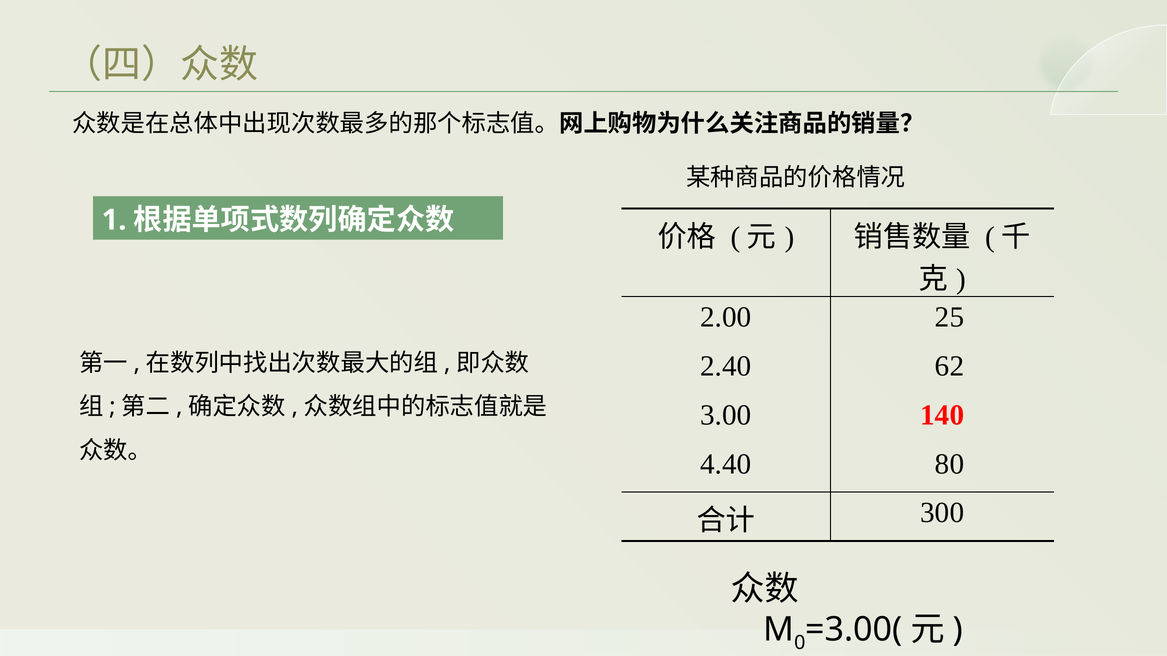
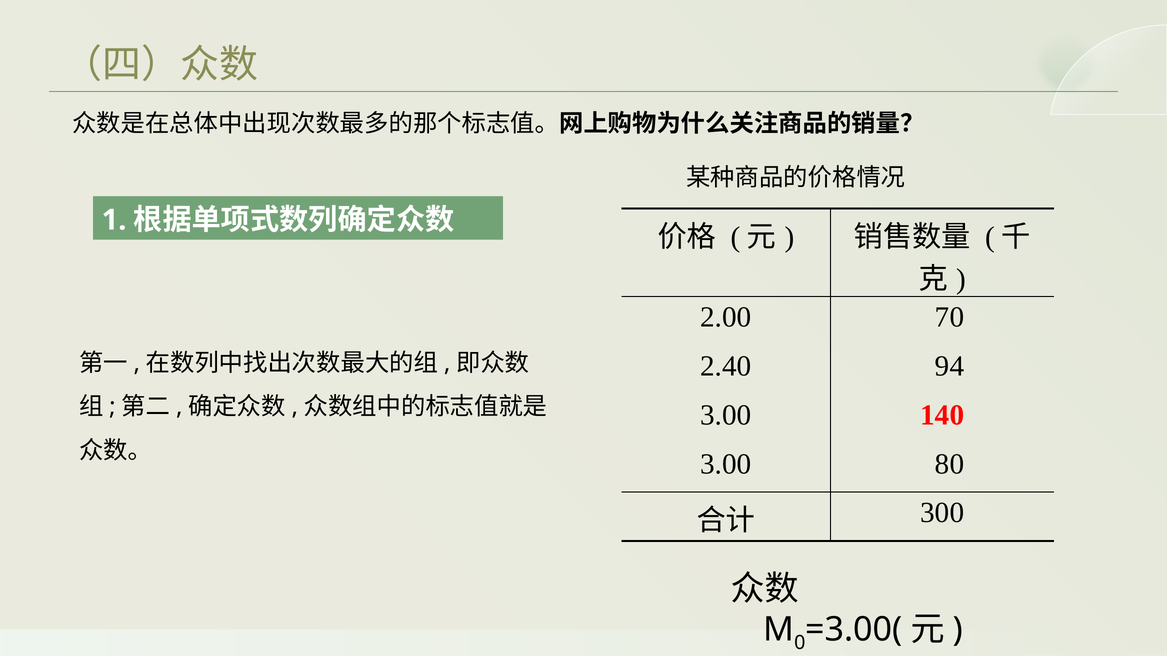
25: 25 -> 70 (950, 317)
62: 62 -> 94 (950, 366)
4.40: 4.40 -> 3.00 (726, 464)
